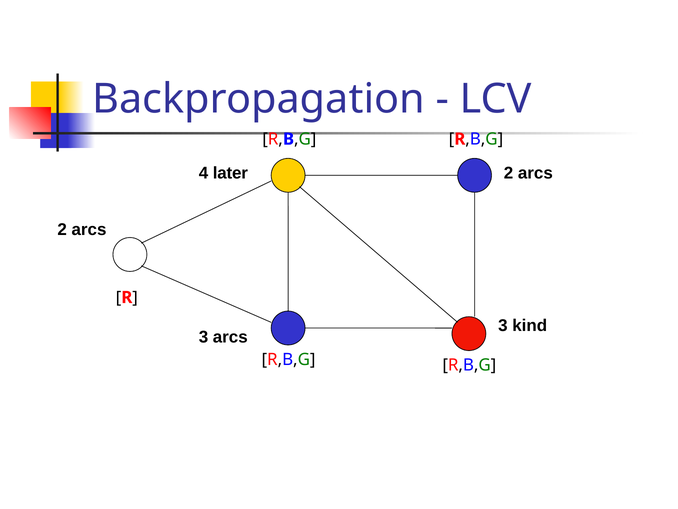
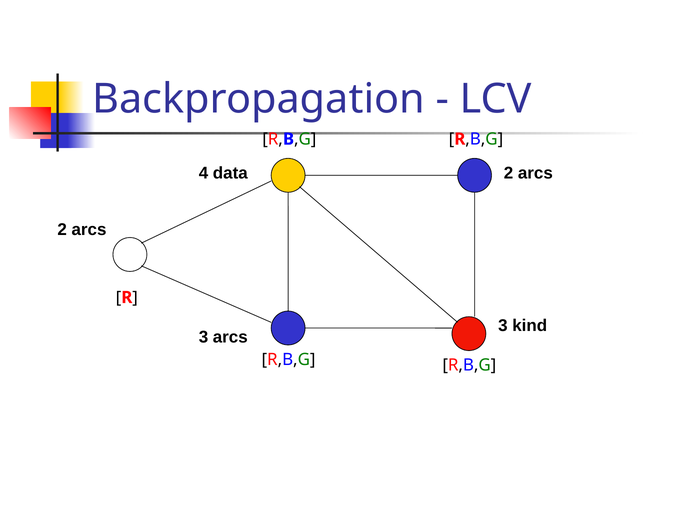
later: later -> data (230, 173)
